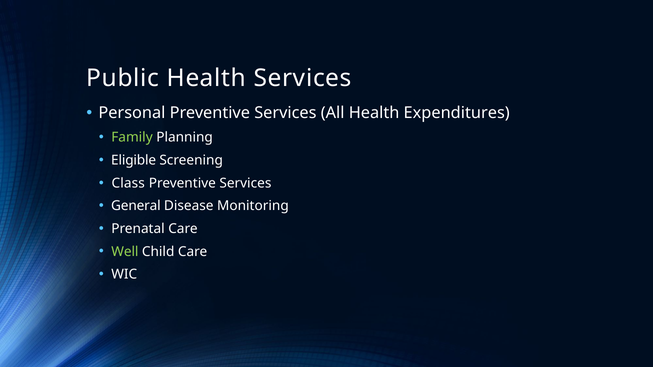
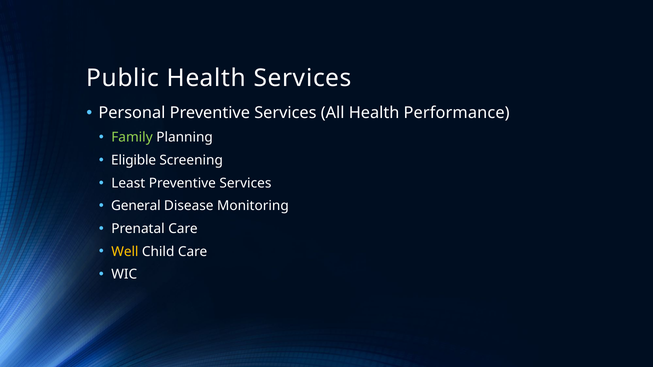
Expenditures: Expenditures -> Performance (457, 113)
Class: Class -> Least (128, 183)
Well colour: light green -> yellow (125, 252)
